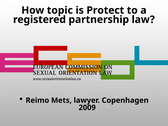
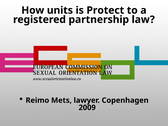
topic: topic -> units (60, 10)
